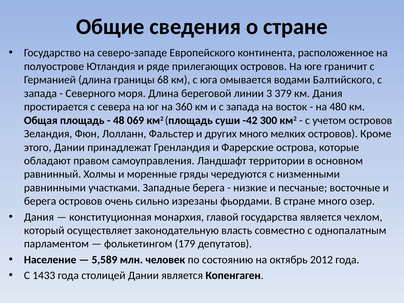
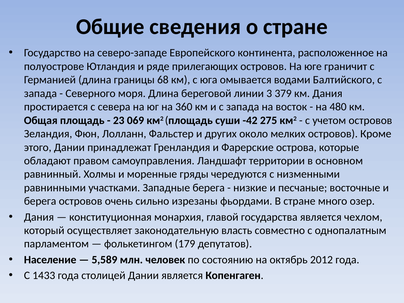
48: 48 -> 23 (119, 120)
300: 300 -> 275 (269, 120)
других много: много -> около (254, 134)
